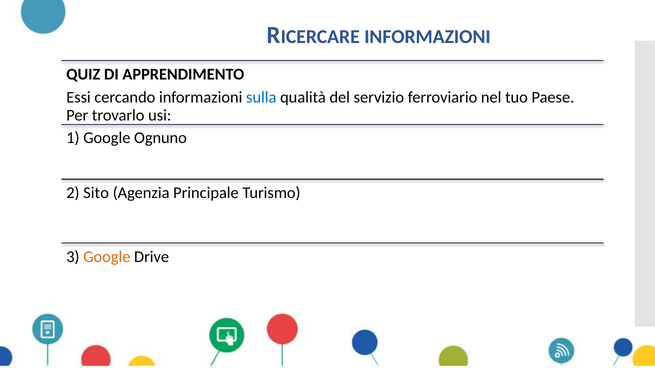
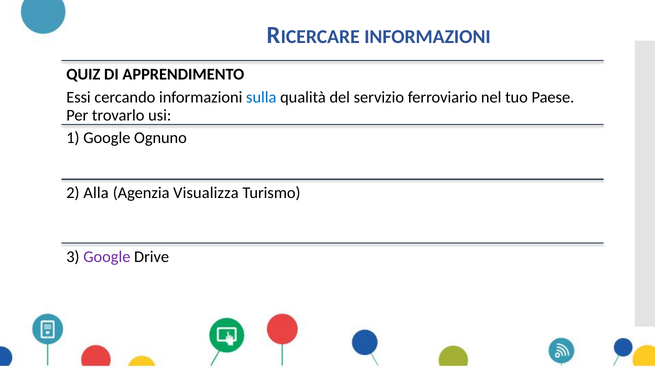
Sito: Sito -> Alla (96, 193)
Principale: Principale -> Visualizza (206, 193)
Google colour: orange -> purple (107, 257)
